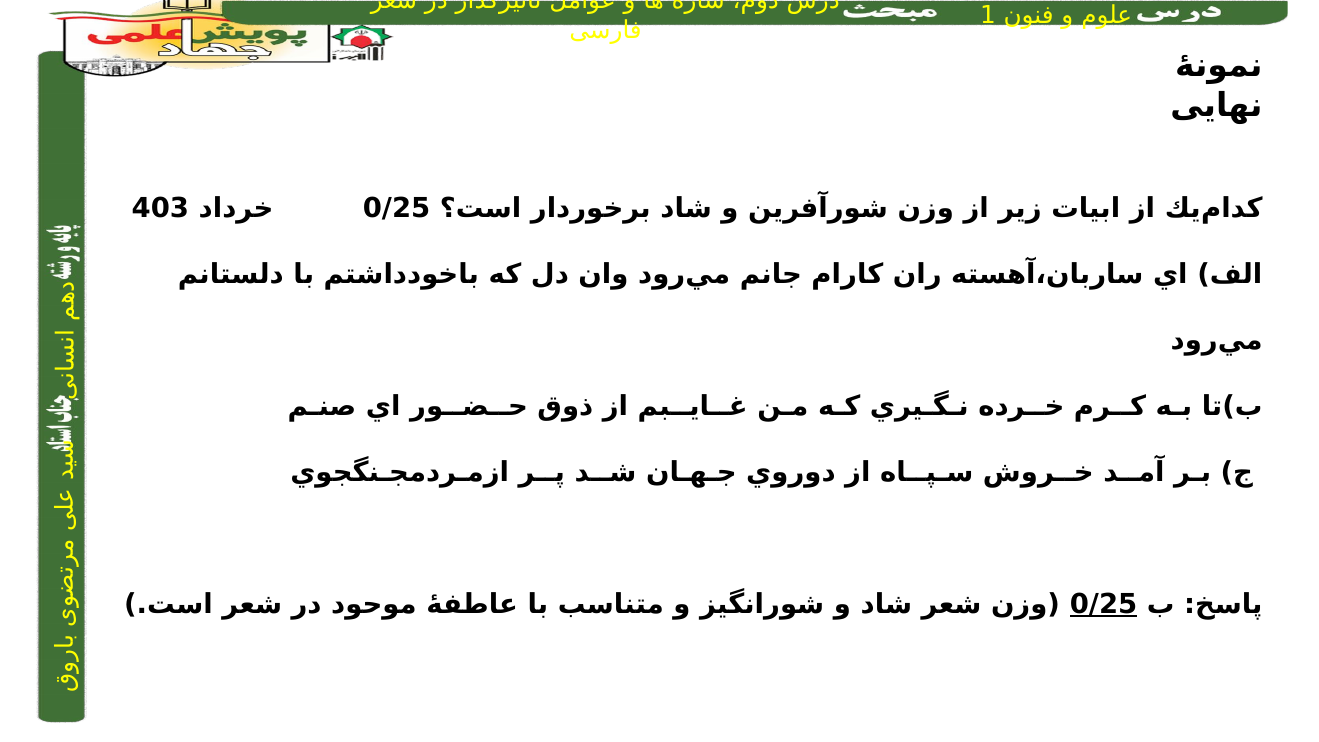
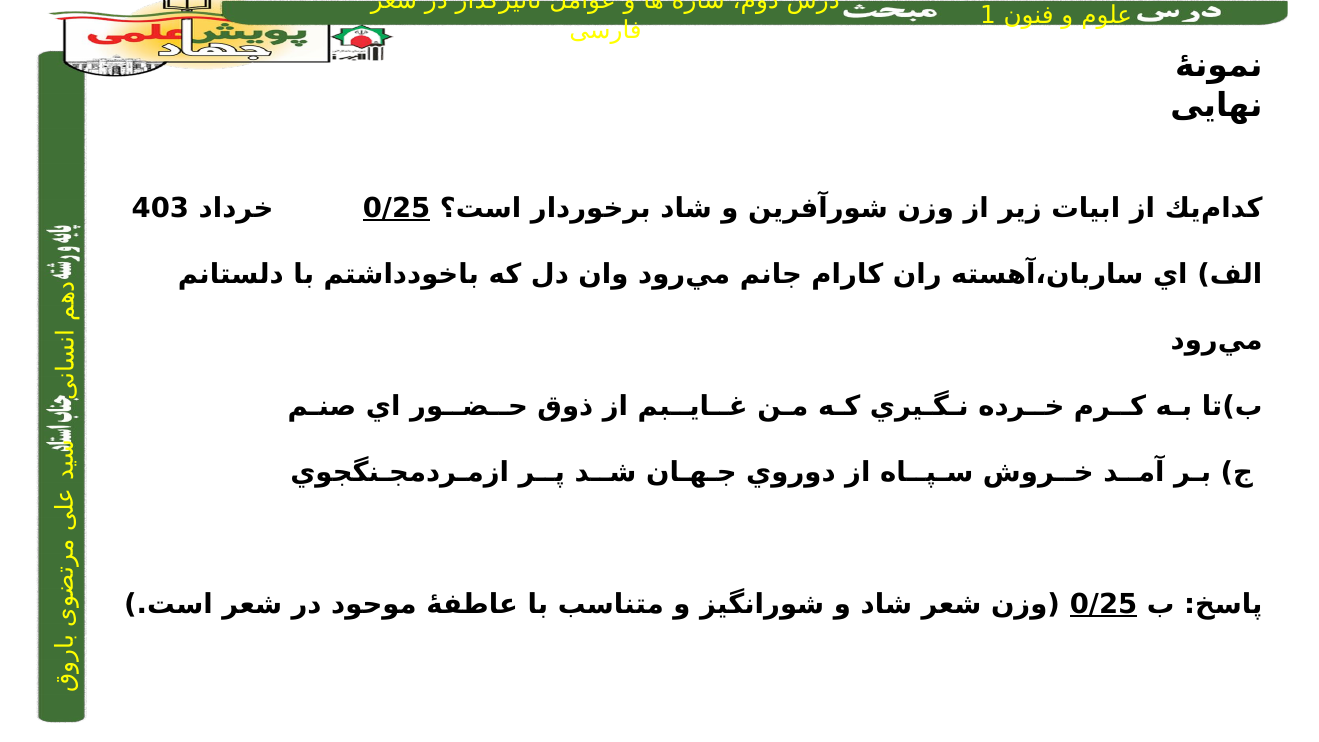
0/25 underline: none -> present (397, 208)
